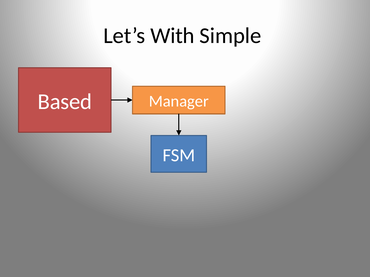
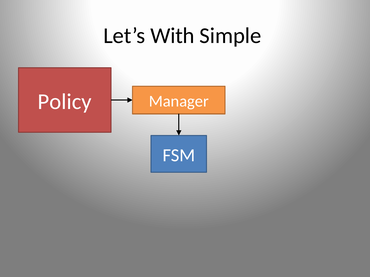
Based: Based -> Policy (65, 102)
